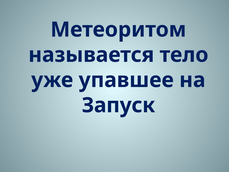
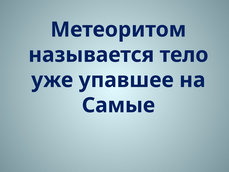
Запуск: Запуск -> Самые (118, 105)
